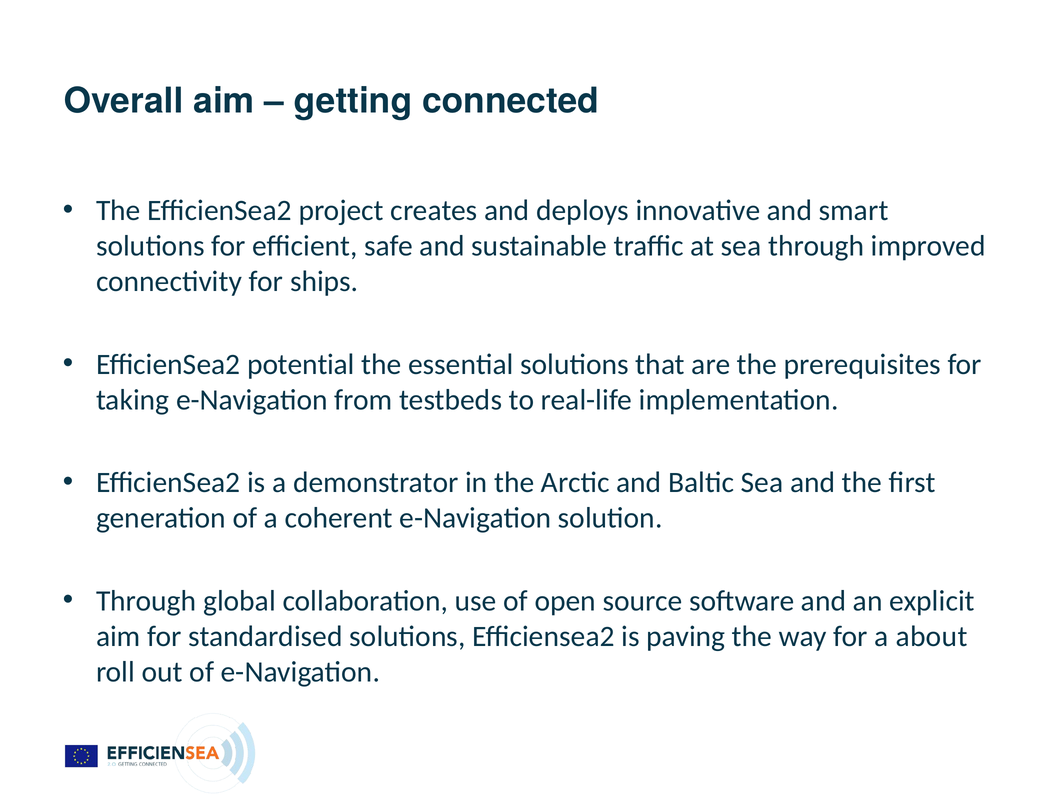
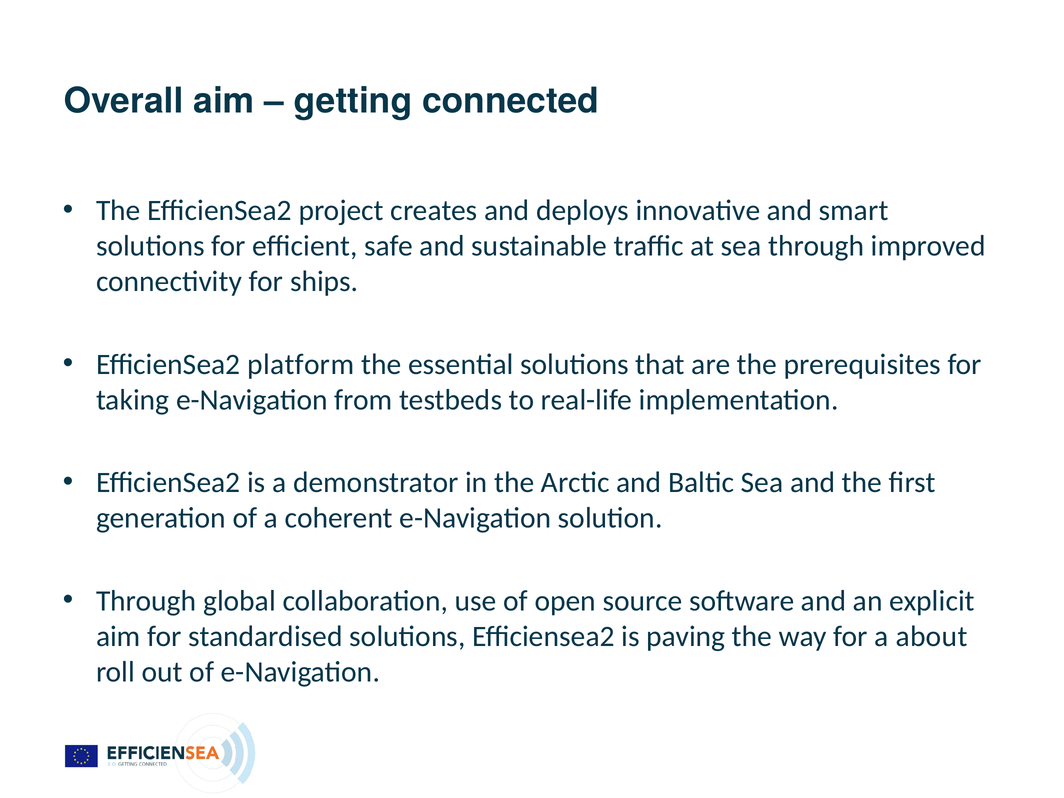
potential: potential -> platform (301, 364)
